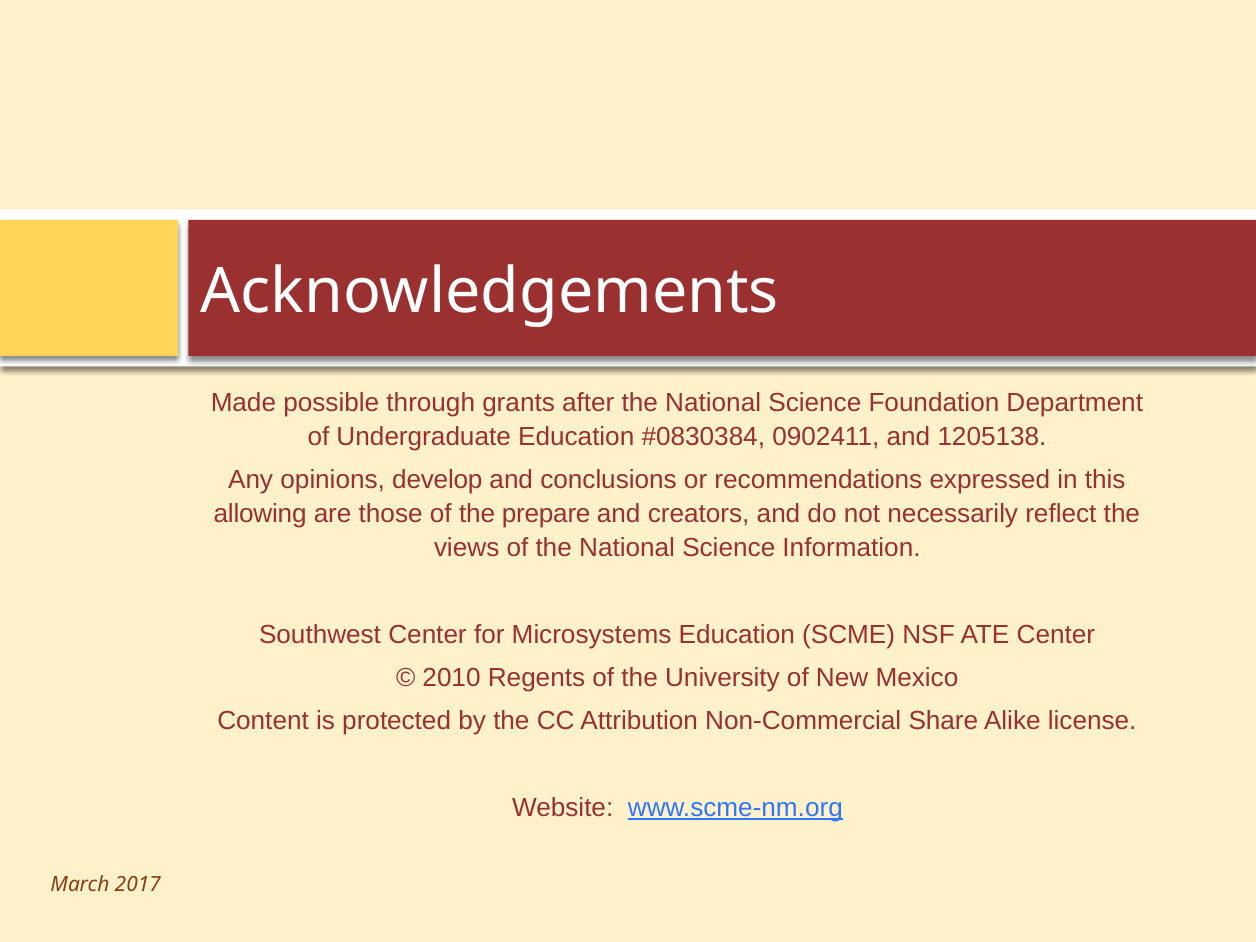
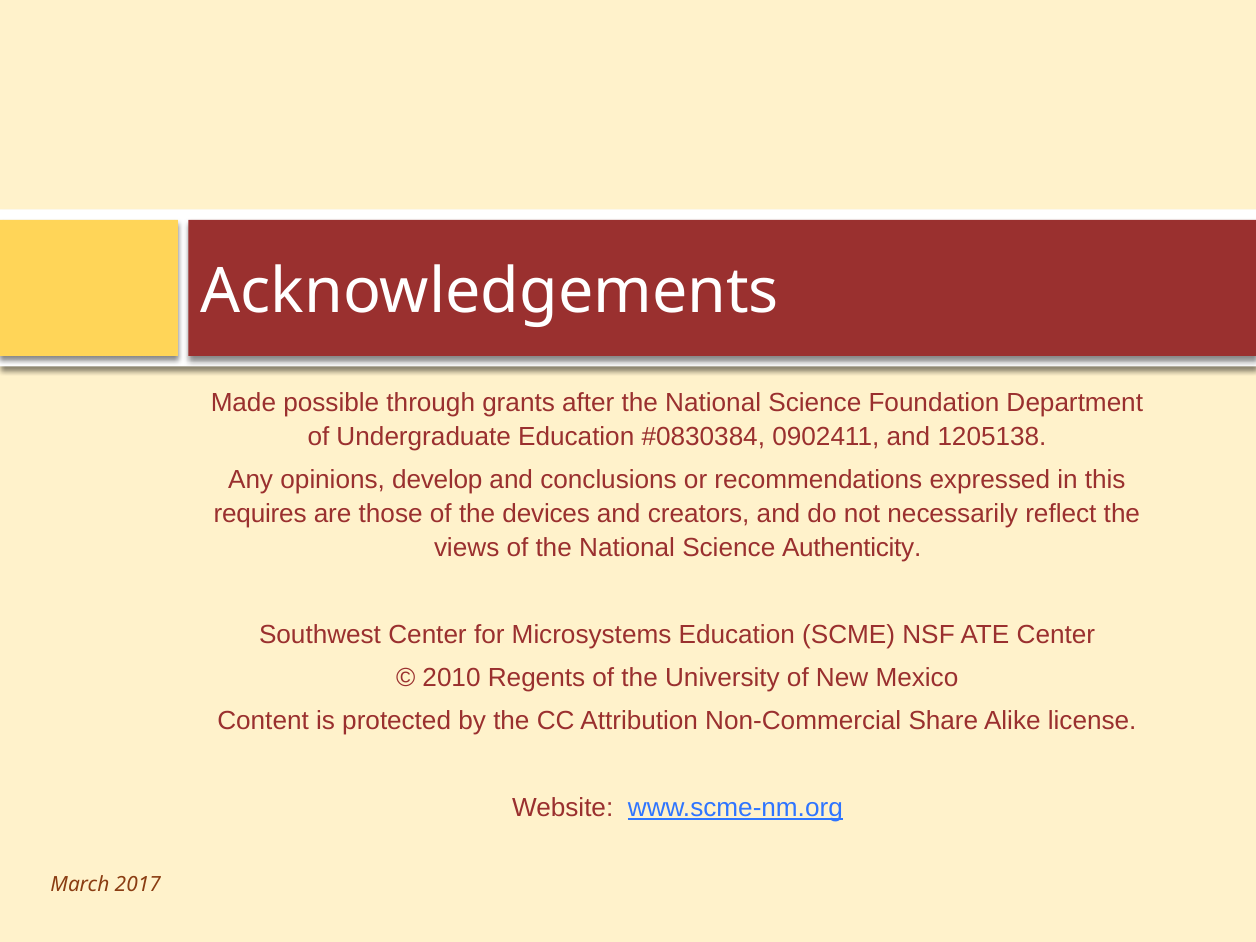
allowing: allowing -> requires (260, 514)
prepare: prepare -> devices (546, 514)
Information: Information -> Authenticity (852, 548)
